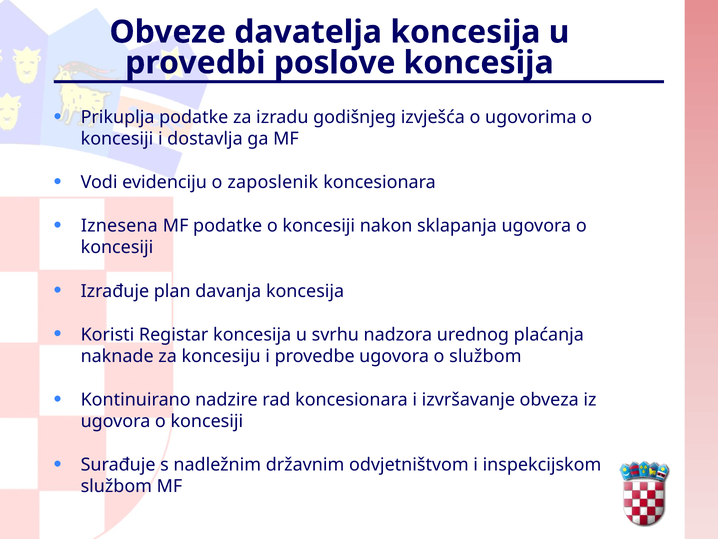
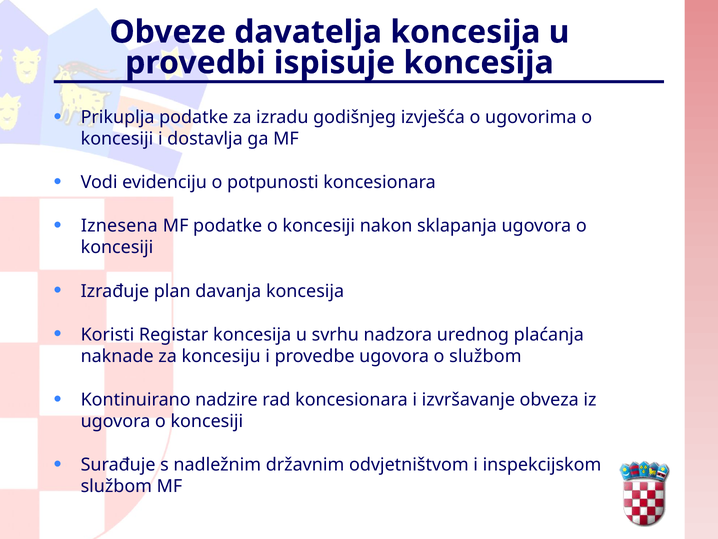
poslove: poslove -> ispisuje (334, 63)
zaposlenik: zaposlenik -> potpunosti (273, 182)
